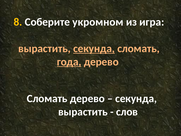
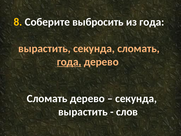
укромном: укромном -> выбросить (98, 22)
из игра: игра -> года (152, 22)
секунда underline: present -> none (94, 48)
